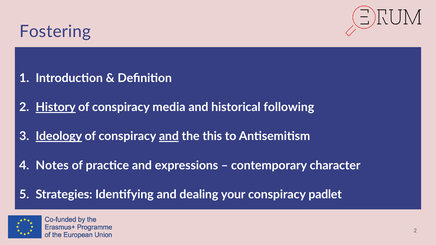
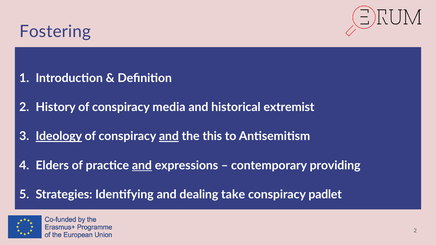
History underline: present -> none (56, 107)
following: following -> extremist (289, 107)
Notes: Notes -> Elders (52, 166)
and underline: none -> present (142, 166)
character: character -> providing (335, 166)
your: your -> take (233, 195)
